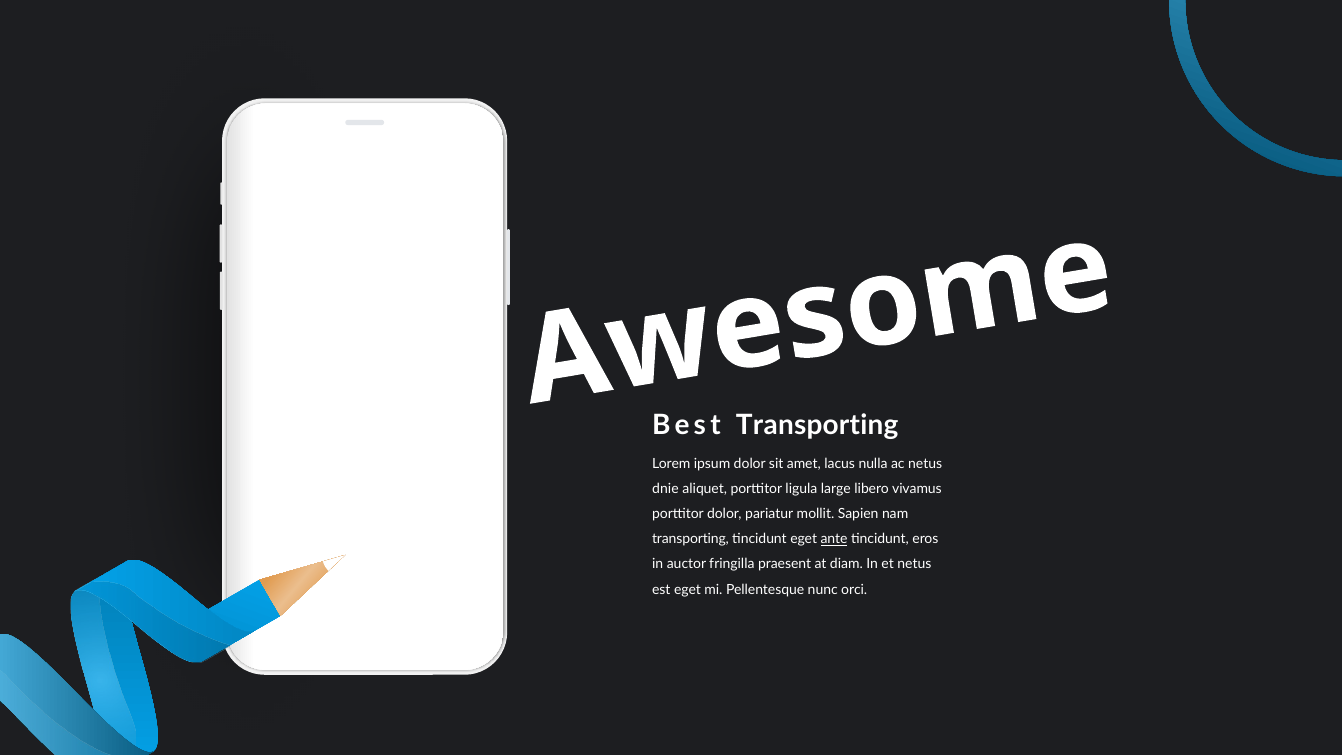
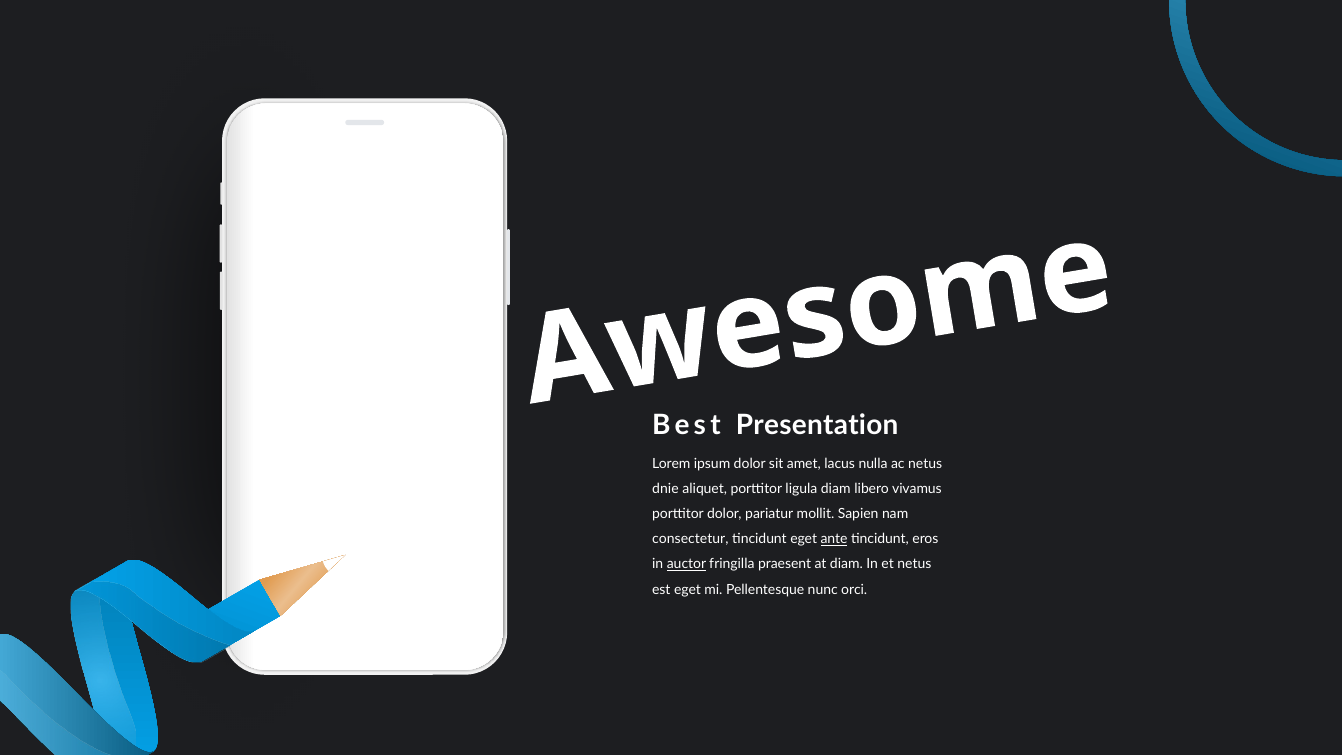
Transporting: Transporting -> Presentation (817, 425)
ligula large: large -> diam (836, 489)
transporting: transporting -> consectetur (690, 539)
auctor underline: none -> present (686, 564)
